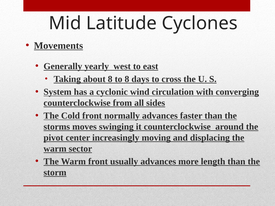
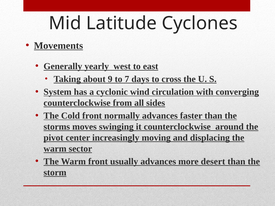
about 8: 8 -> 9 (110, 79)
to 8: 8 -> 7 (127, 79)
length: length -> desert (213, 162)
